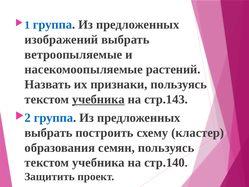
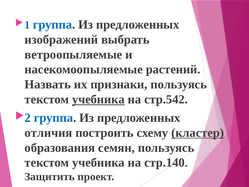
стр.143: стр.143 -> стр.542 (166, 99)
выбрать: выбрать -> отличия (48, 133)
кластер underline: none -> present (198, 133)
